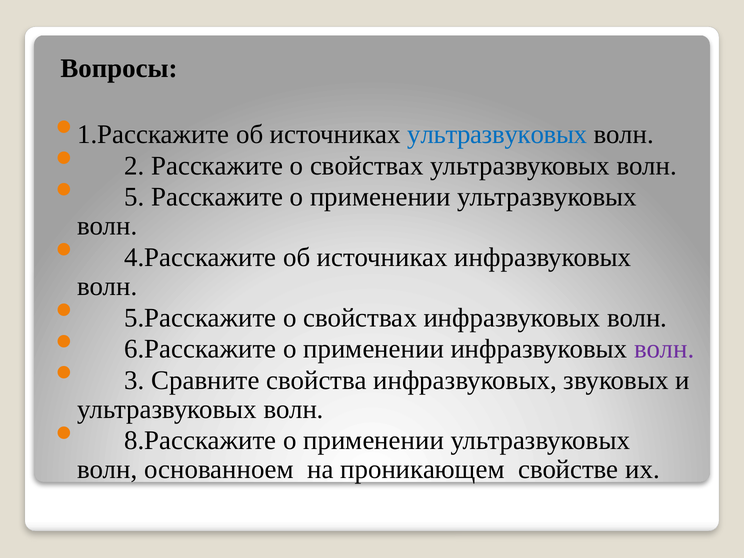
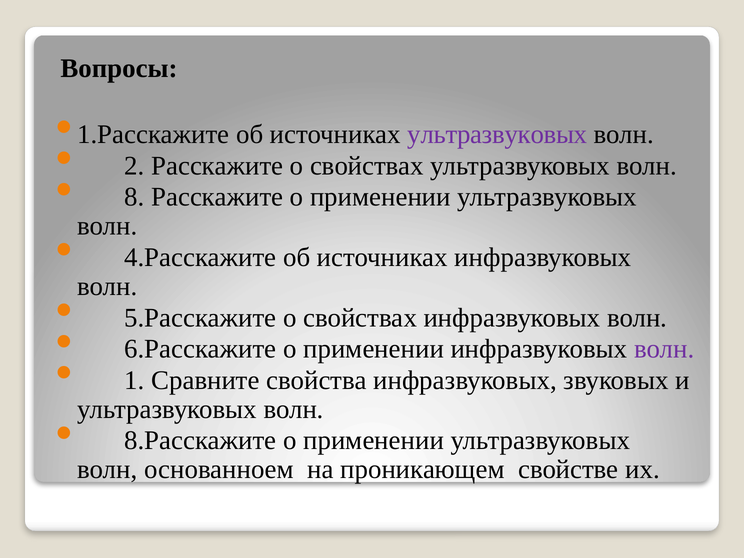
ультразвуковых colour: blue -> purple (497, 134)
5: 5 -> 8 (134, 197)
3: 3 -> 1 (134, 380)
